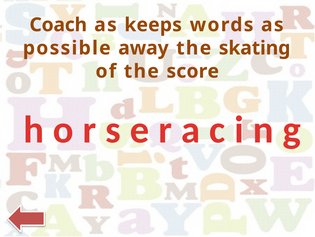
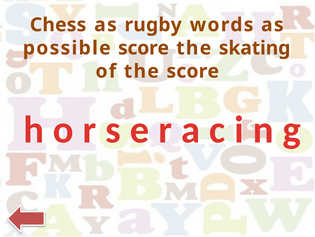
Coach: Coach -> Chess (58, 25)
keeps: keeps -> rugby (153, 25)
possible away: away -> score (144, 48)
